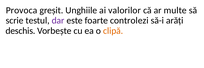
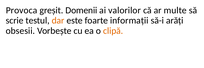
Unghiile: Unghiile -> Domenii (81, 10)
dar colour: purple -> orange (58, 21)
controlezi: controlezi -> informații (129, 21)
deschis: deschis -> obsesii (20, 31)
